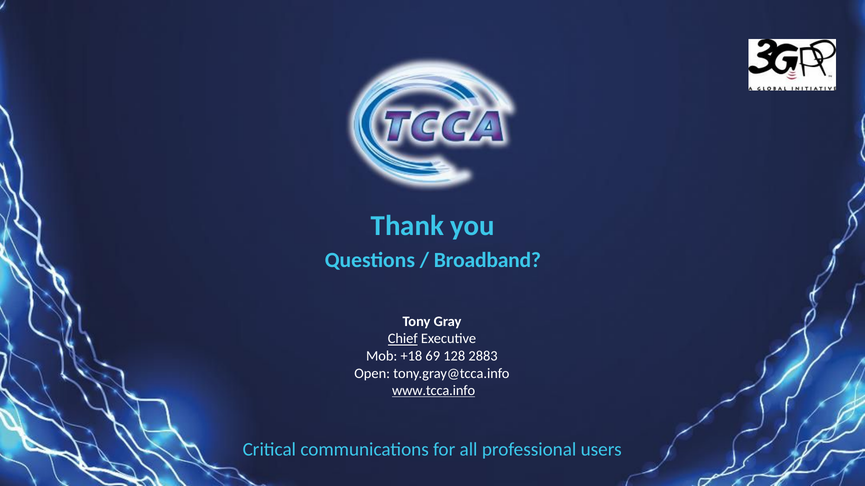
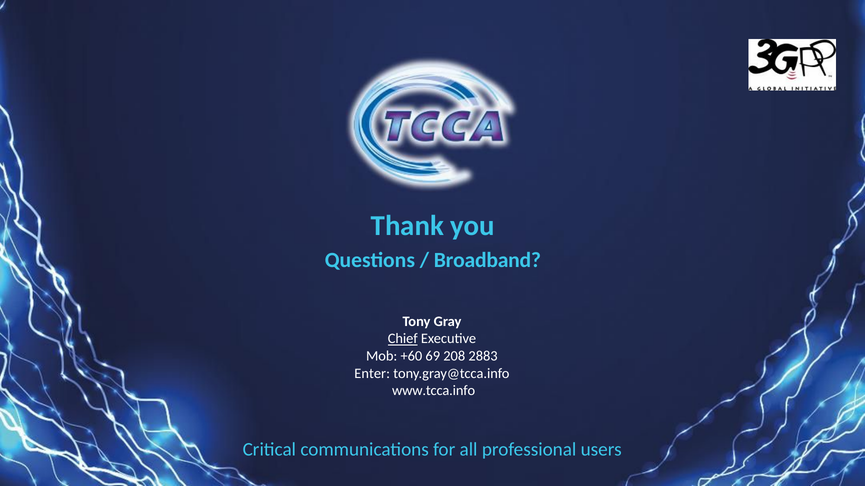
+18: +18 -> +60 (411, 356)
128: 128 -> 208 (454, 356)
Open: Open -> Enter (372, 374)
www.tcca.info underline: present -> none (434, 391)
